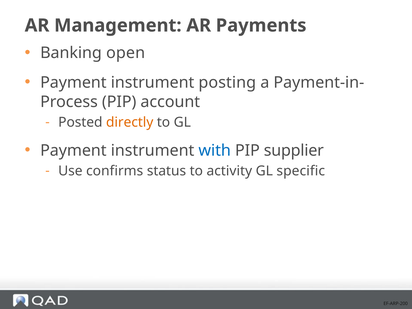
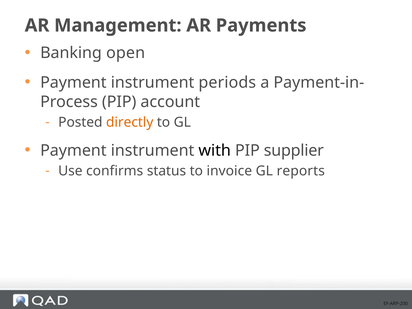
posting: posting -> periods (227, 83)
with colour: blue -> black (215, 151)
activity: activity -> invoice (229, 171)
specific: specific -> reports (301, 171)
